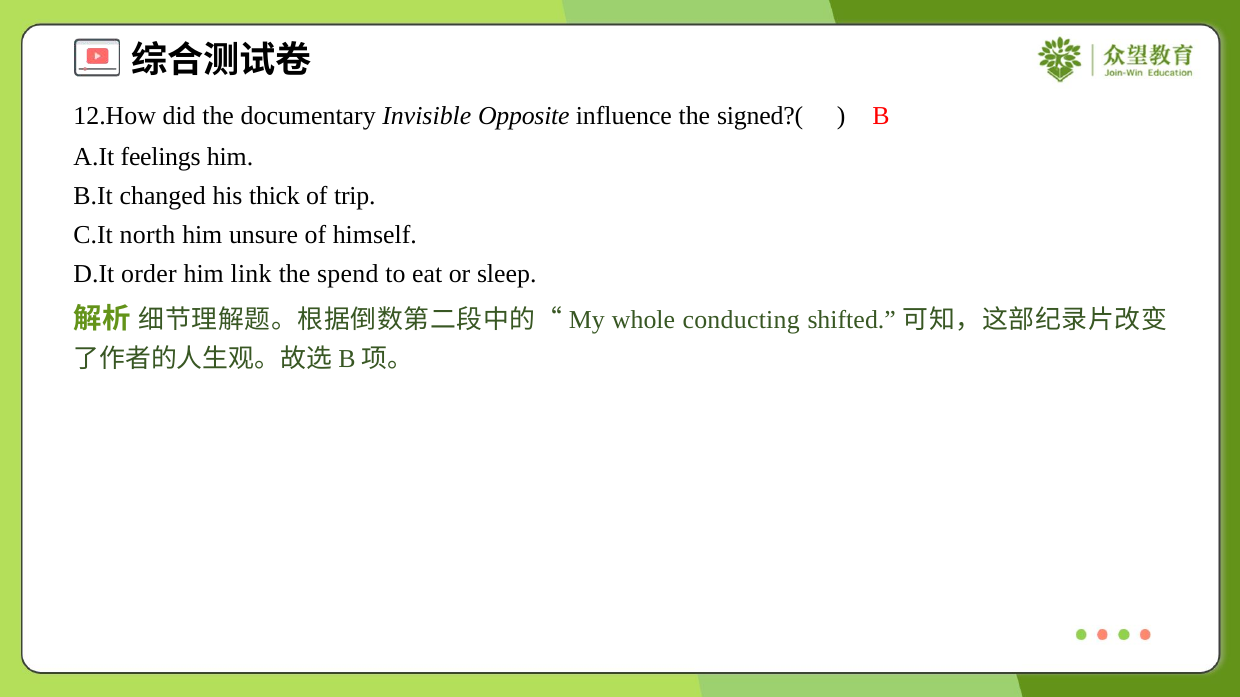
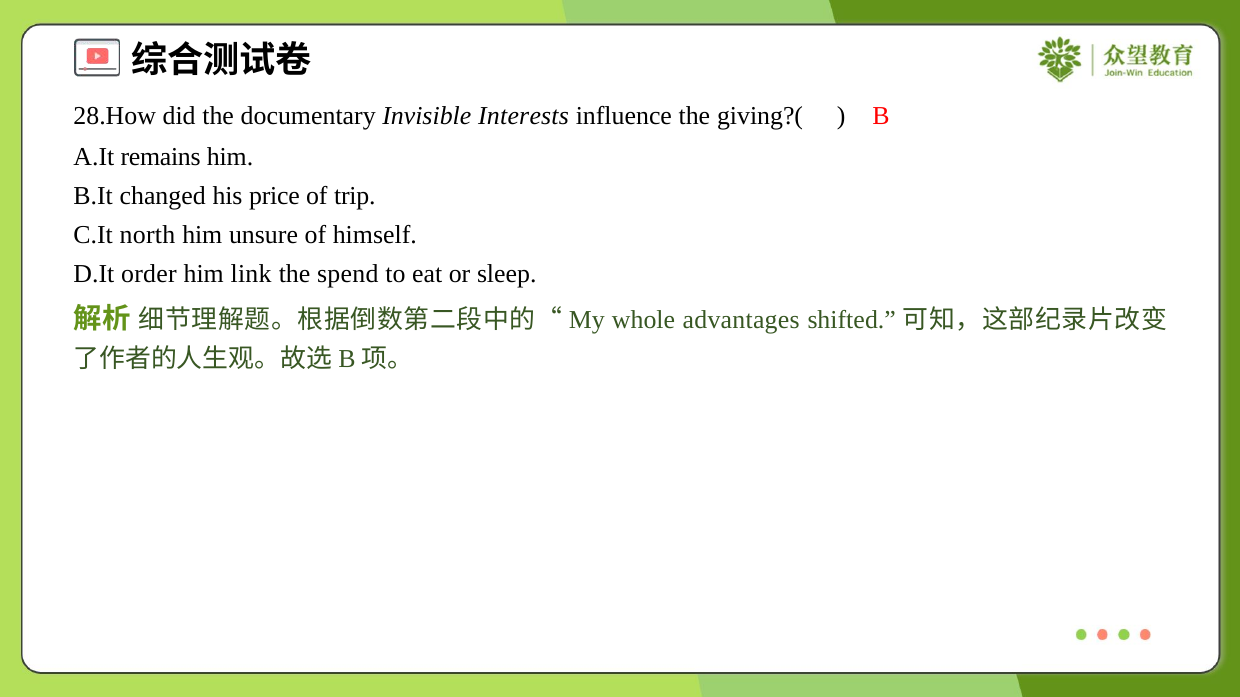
12.How: 12.How -> 28.How (115, 116)
Opposite: Opposite -> Interests (524, 116)
signed?(: signed?( -> giving?( (760, 116)
feelings: feelings -> remains (161, 158)
thick: thick -> price (274, 196)
conducting: conducting -> advantages (741, 320)
